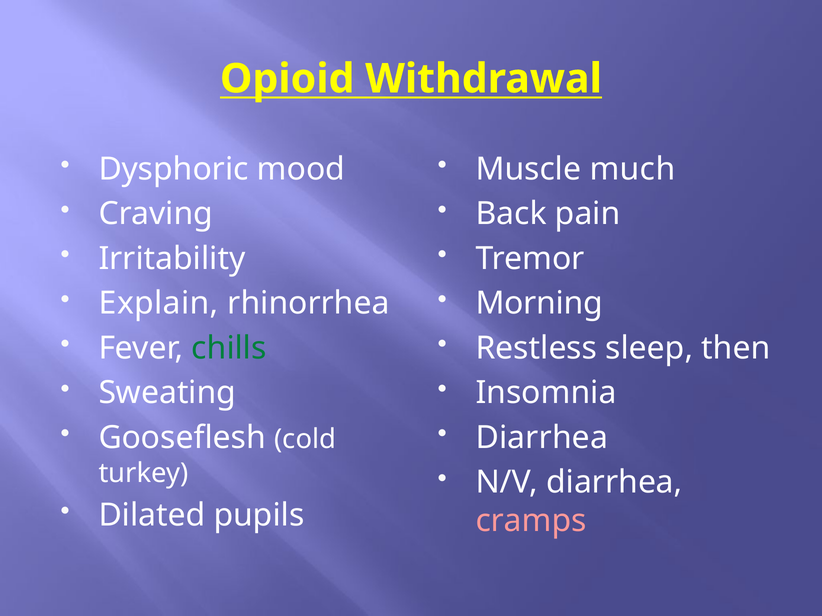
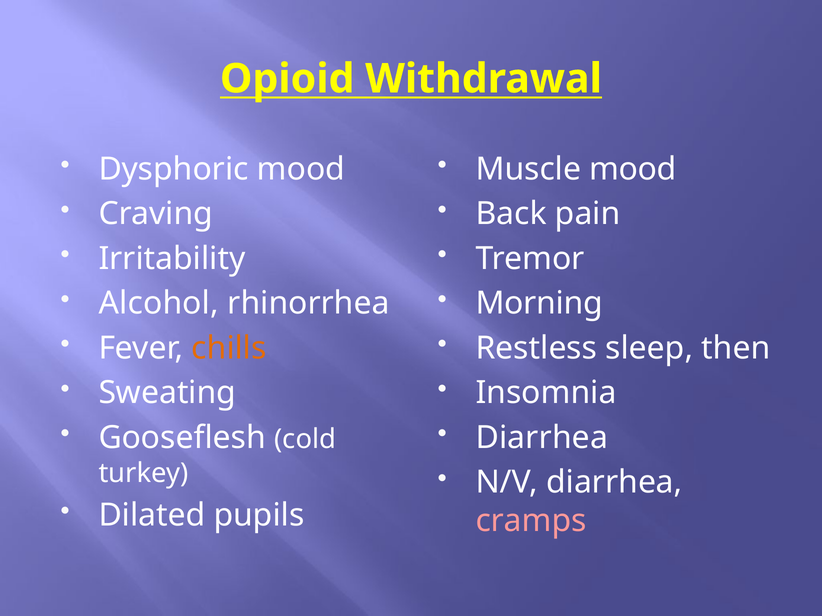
Muscle much: much -> mood (633, 169)
Explain: Explain -> Alcohol (159, 304)
chills colour: green -> orange (229, 348)
